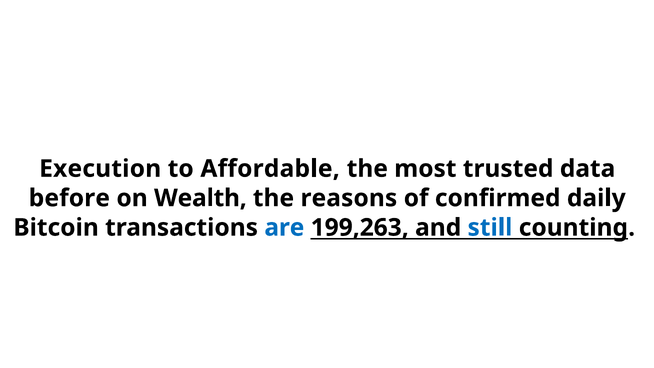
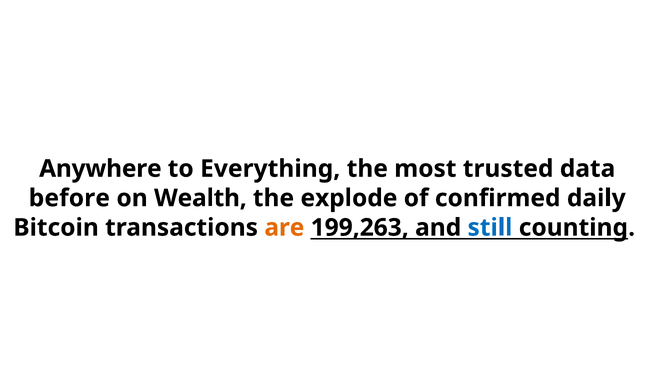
Execution: Execution -> Anywhere (100, 169)
Affordable: Affordable -> Everything (270, 169)
reasons: reasons -> explode (349, 198)
are colour: blue -> orange (284, 227)
